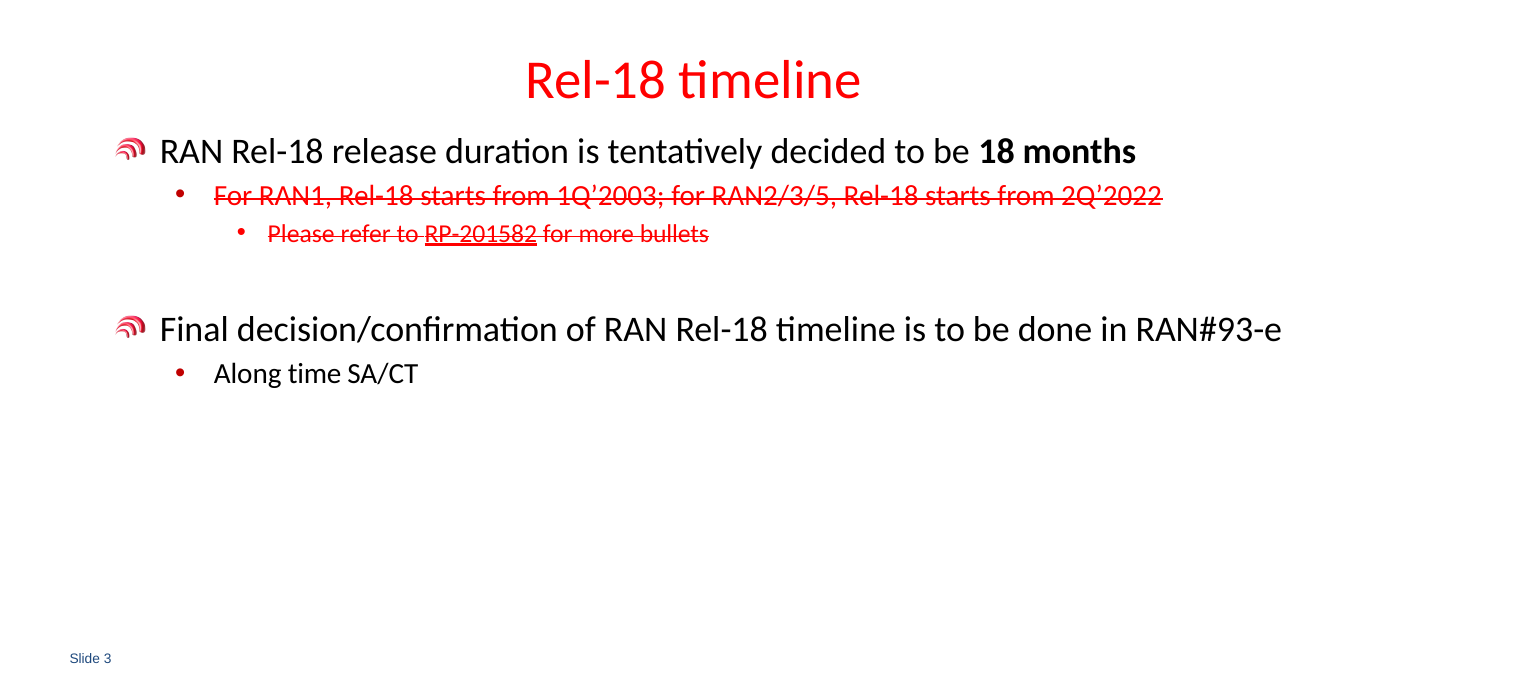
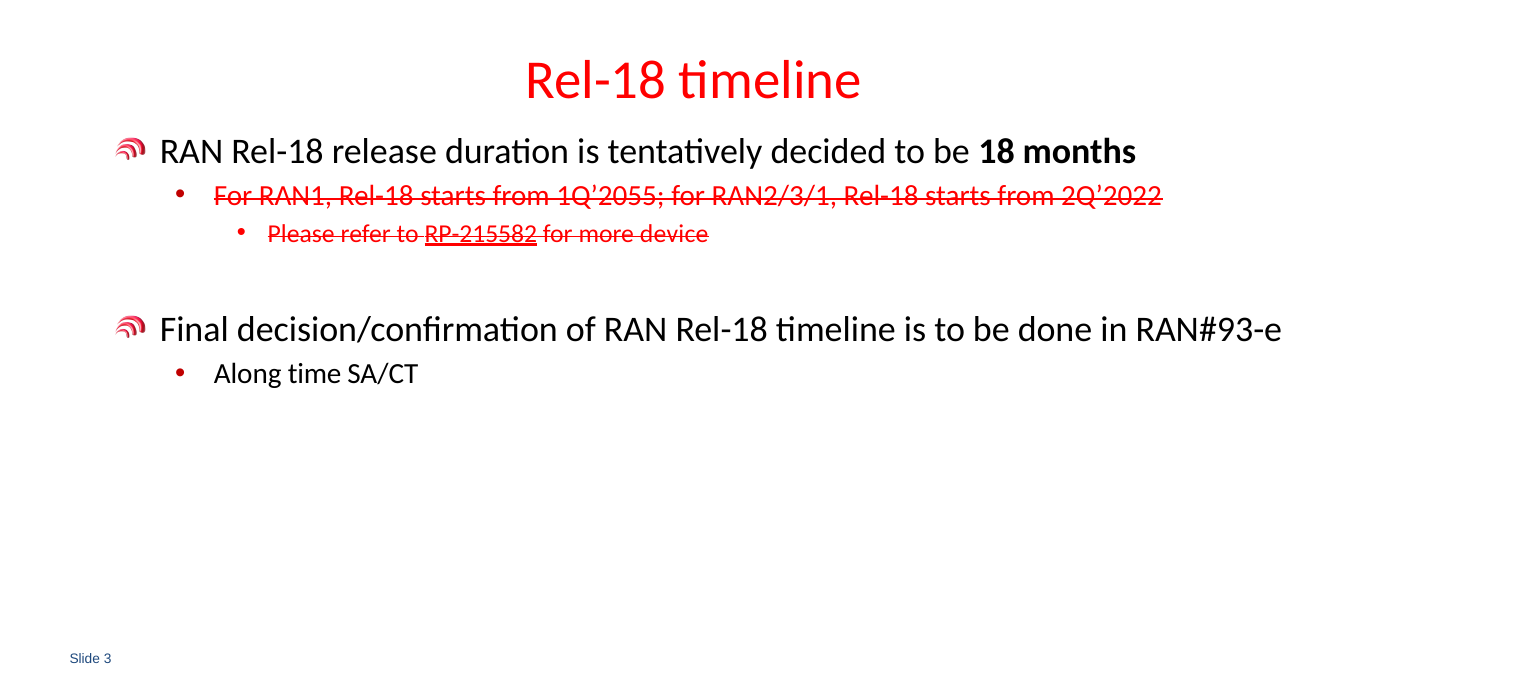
1Q’2003: 1Q’2003 -> 1Q’2055 (611, 196)
RAN2/3/5: RAN2/3/5 -> RAN2/3/1 (774, 196)
RP-201582: RP-201582 -> RP-215582 (481, 233)
bullets: bullets -> device (674, 233)
